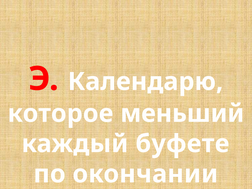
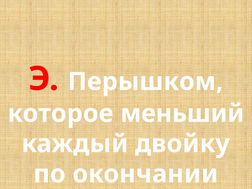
Календарю: Календарю -> Перышком (145, 82)
буфете: буфете -> двойку (182, 144)
